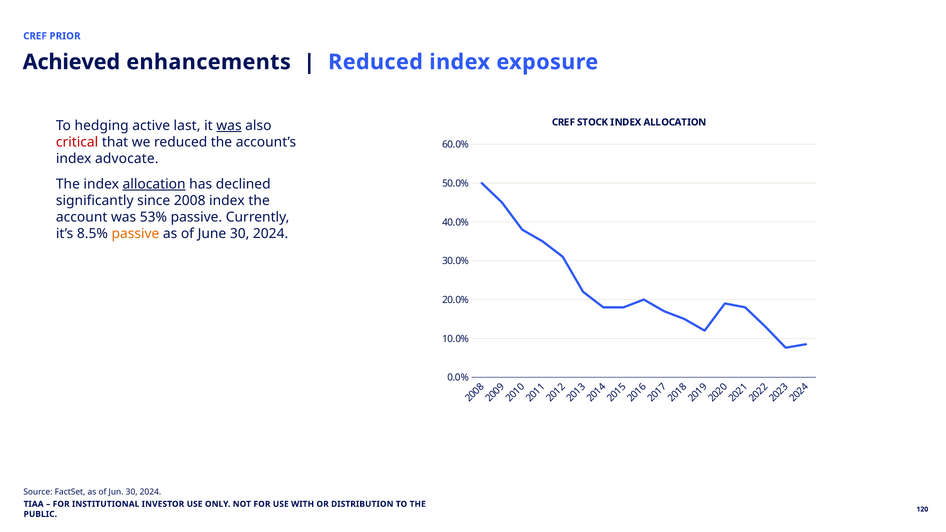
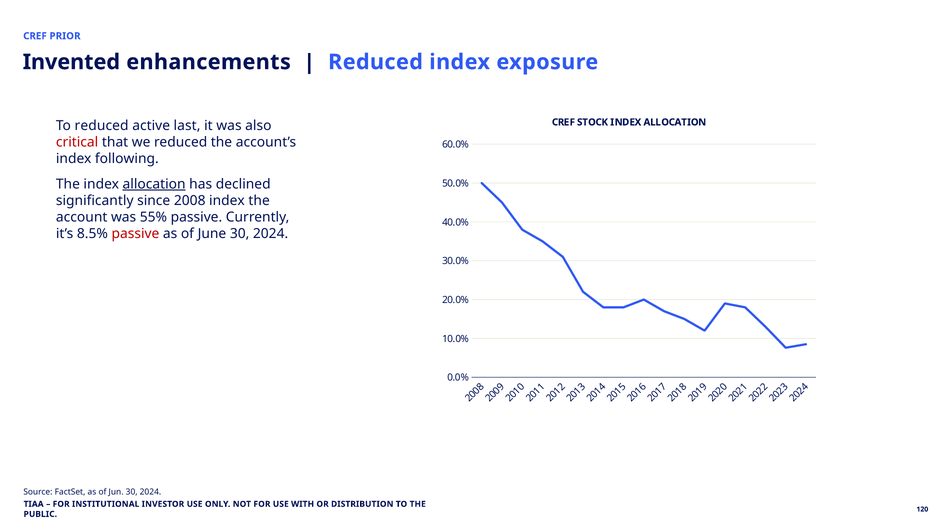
Achieved: Achieved -> Invented (71, 62)
To hedging: hedging -> reduced (102, 126)
was underline: present -> none (229, 126)
advocate: advocate -> following (127, 159)
53%: 53% -> 55% (153, 217)
passive colour: orange -> red (135, 234)
